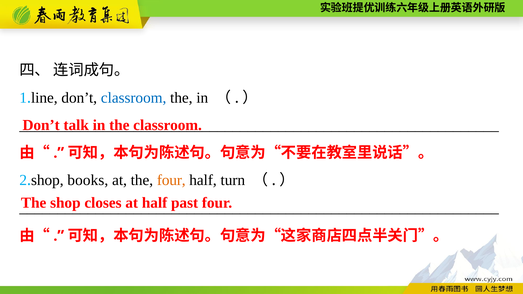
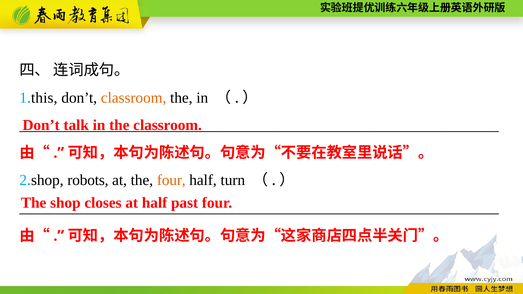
line: line -> this (44, 98)
classroom colour: blue -> orange (134, 98)
books: books -> robots (88, 180)
